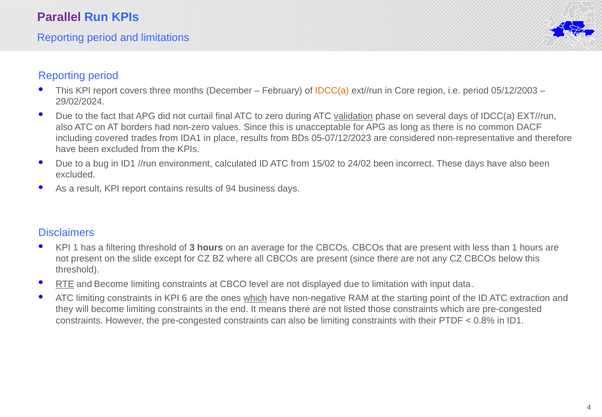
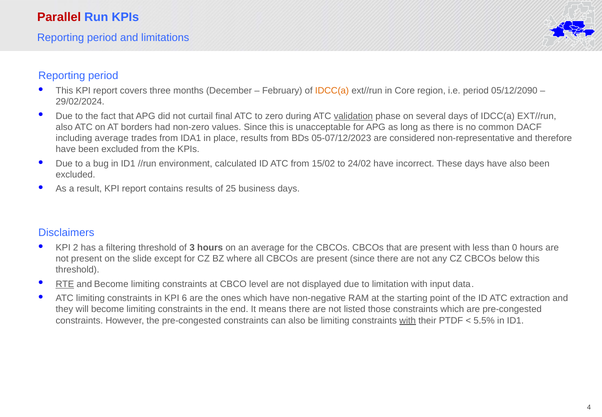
Parallel colour: purple -> red (59, 17)
05/12/2003: 05/12/2003 -> 05/12/2090 (514, 91)
including covered: covered -> average (112, 138)
24/02 been: been -> have (384, 164)
94: 94 -> 25 (231, 189)
KPI 1: 1 -> 2 (76, 247)
than 1: 1 -> 0 (515, 247)
which underline: present -> none (255, 298)
with underline: none -> present (408, 320)
0.8%: 0.8% -> 5.5% (484, 320)
